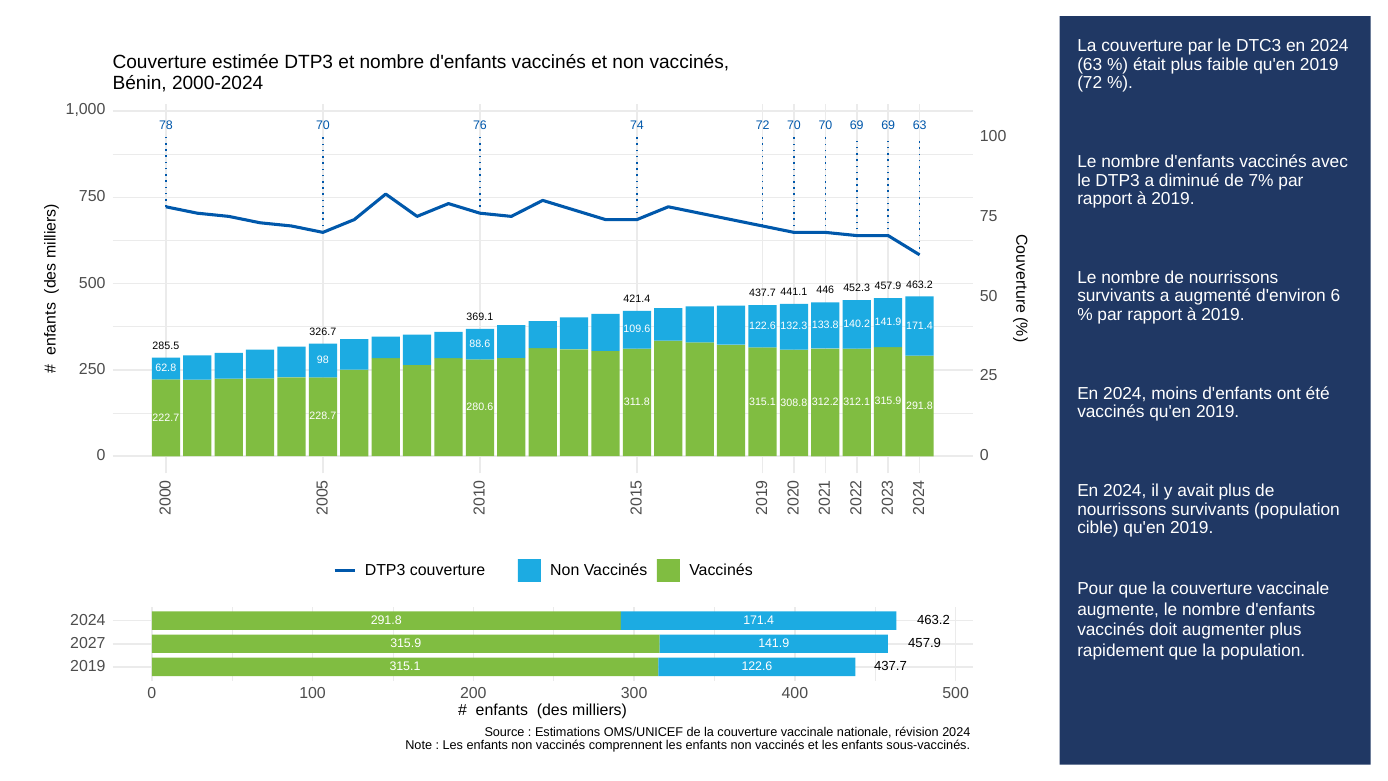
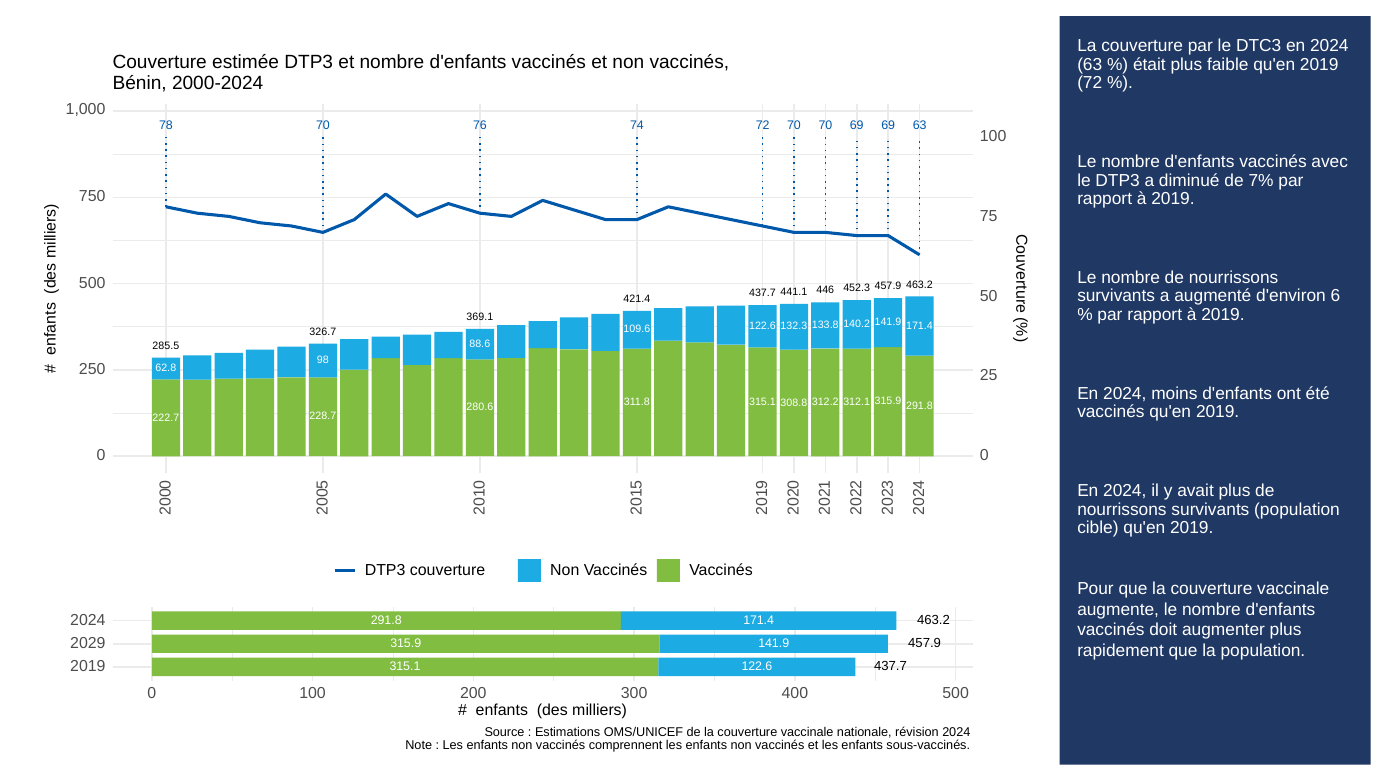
2027: 2027 -> 2029 (88, 643)
